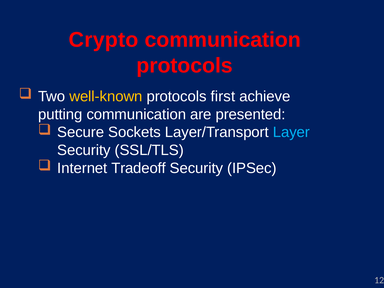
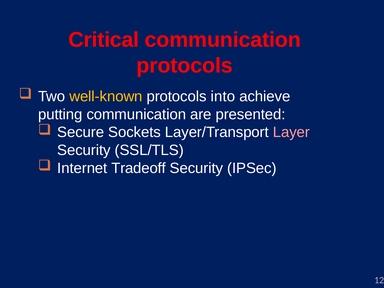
Crypto: Crypto -> Critical (104, 40)
first: first -> into (223, 96)
Layer colour: light blue -> pink (291, 132)
